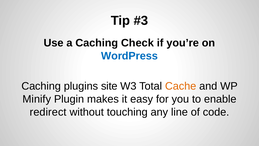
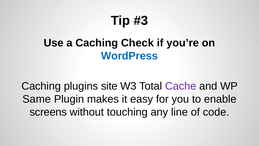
Cache colour: orange -> purple (181, 86)
Minify: Minify -> Same (37, 99)
redirect: redirect -> screens (48, 112)
